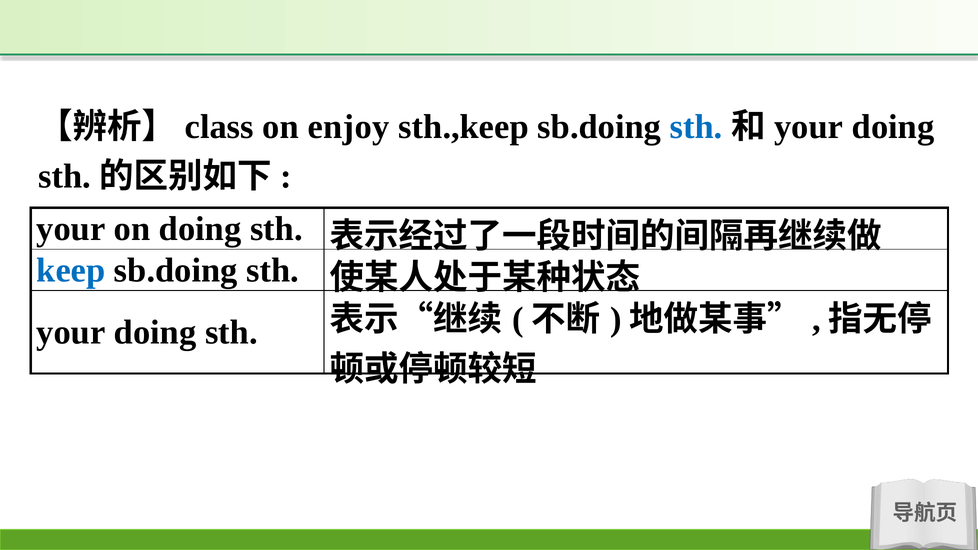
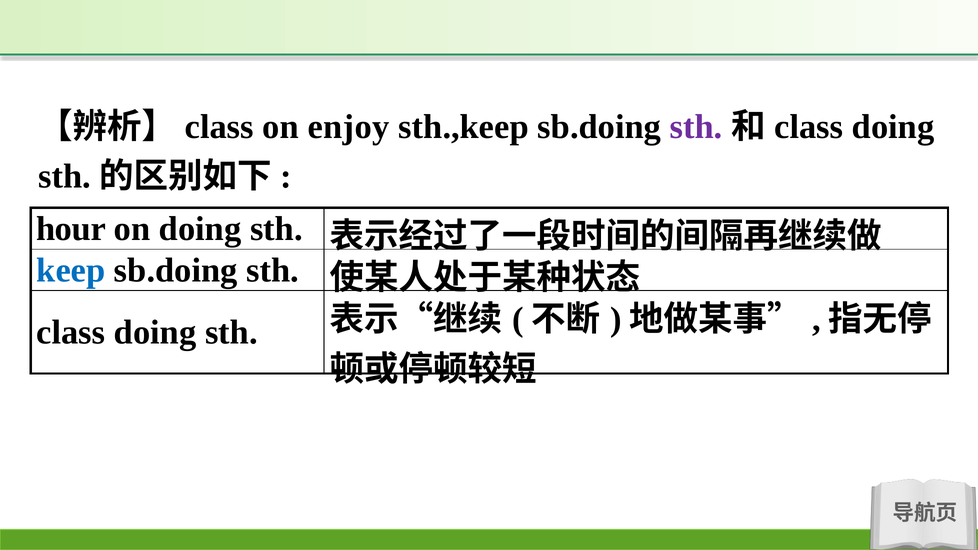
sth colour: blue -> purple (696, 127)
your: your -> class (809, 127)
your: your -> hour (71, 229)
your: your -> class (71, 332)
